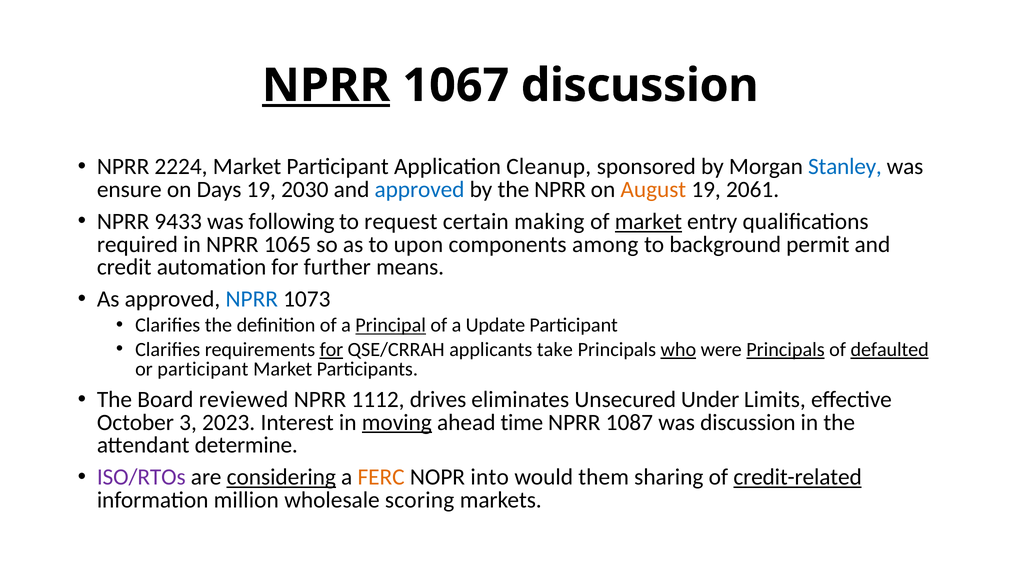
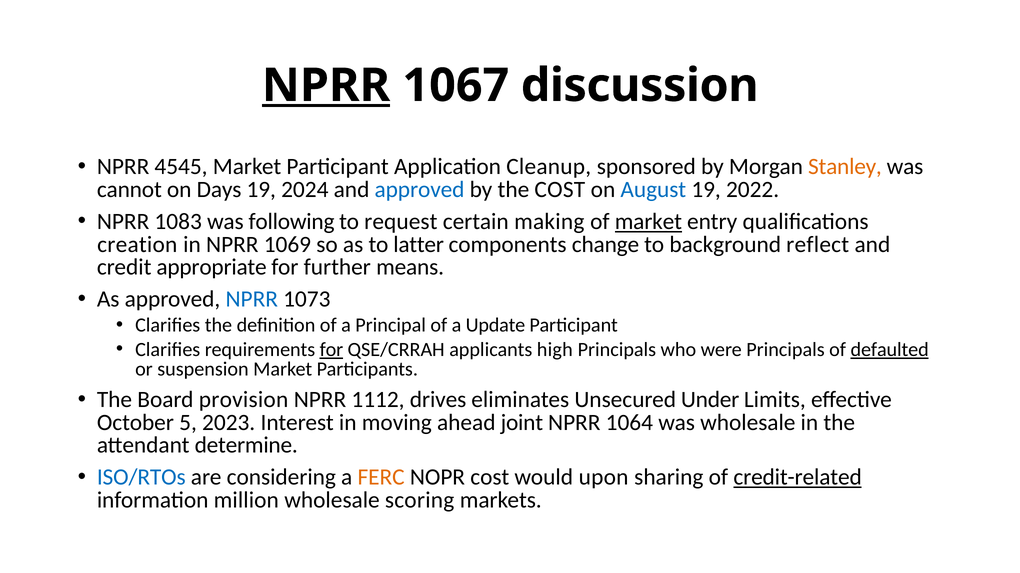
2224: 2224 -> 4545 (181, 167)
Stanley colour: blue -> orange (845, 167)
ensure: ensure -> cannot (129, 190)
2030: 2030 -> 2024 (305, 190)
the NPRR: NPRR -> COST (560, 190)
August colour: orange -> blue (653, 190)
2061: 2061 -> 2022 (753, 190)
9433: 9433 -> 1083 (178, 222)
required: required -> creation (137, 245)
1065: 1065 -> 1069 (287, 245)
upon: upon -> latter (419, 245)
among: among -> change (605, 245)
permit: permit -> reflect (818, 245)
automation: automation -> appropriate (212, 267)
Principal underline: present -> none (391, 326)
take: take -> high (555, 350)
who underline: present -> none (678, 350)
Principals underline: present -> none (785, 350)
or participant: participant -> suspension (203, 370)
reviewed: reviewed -> provision (244, 400)
3: 3 -> 5 (188, 423)
moving underline: present -> none (397, 423)
time: time -> joint (522, 423)
1087: 1087 -> 1064 (629, 423)
was discussion: discussion -> wholesale (748, 423)
ISO/RTOs colour: purple -> blue (141, 478)
considering underline: present -> none (281, 478)
NOPR into: into -> cost (490, 478)
them: them -> upon (604, 478)
